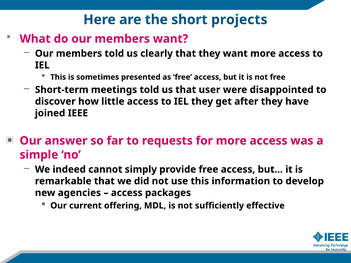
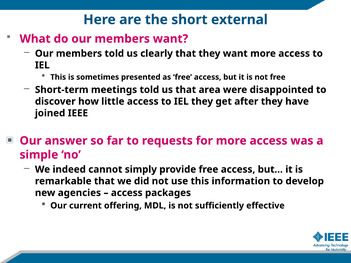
projects: projects -> external (239, 20)
user: user -> area (210, 90)
